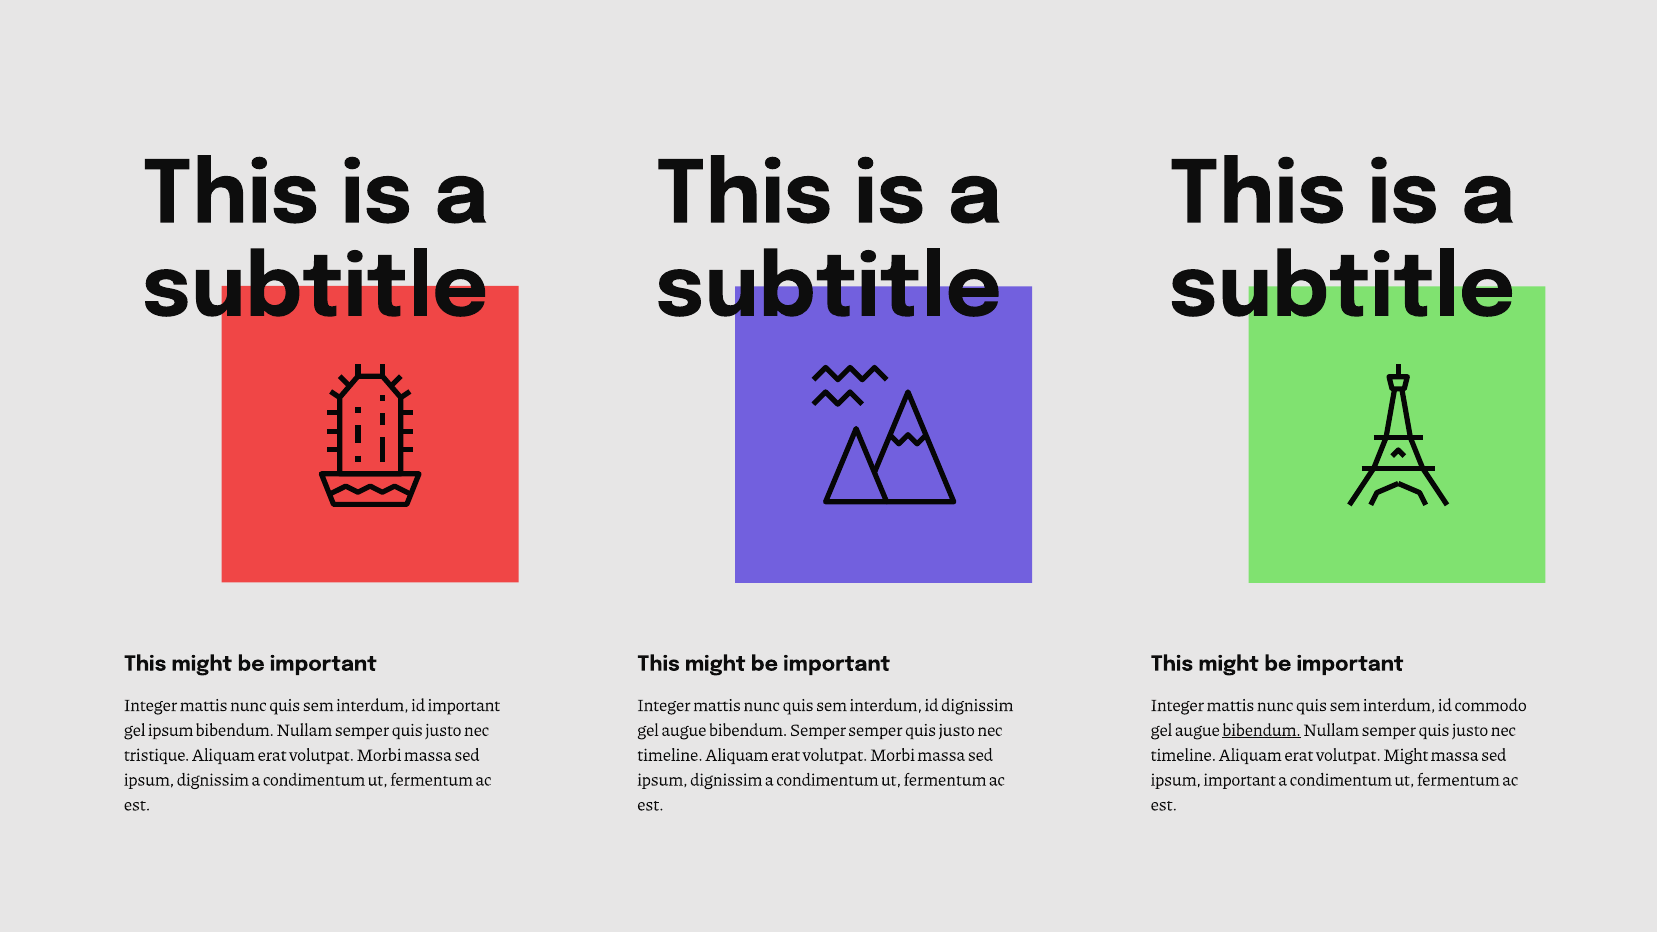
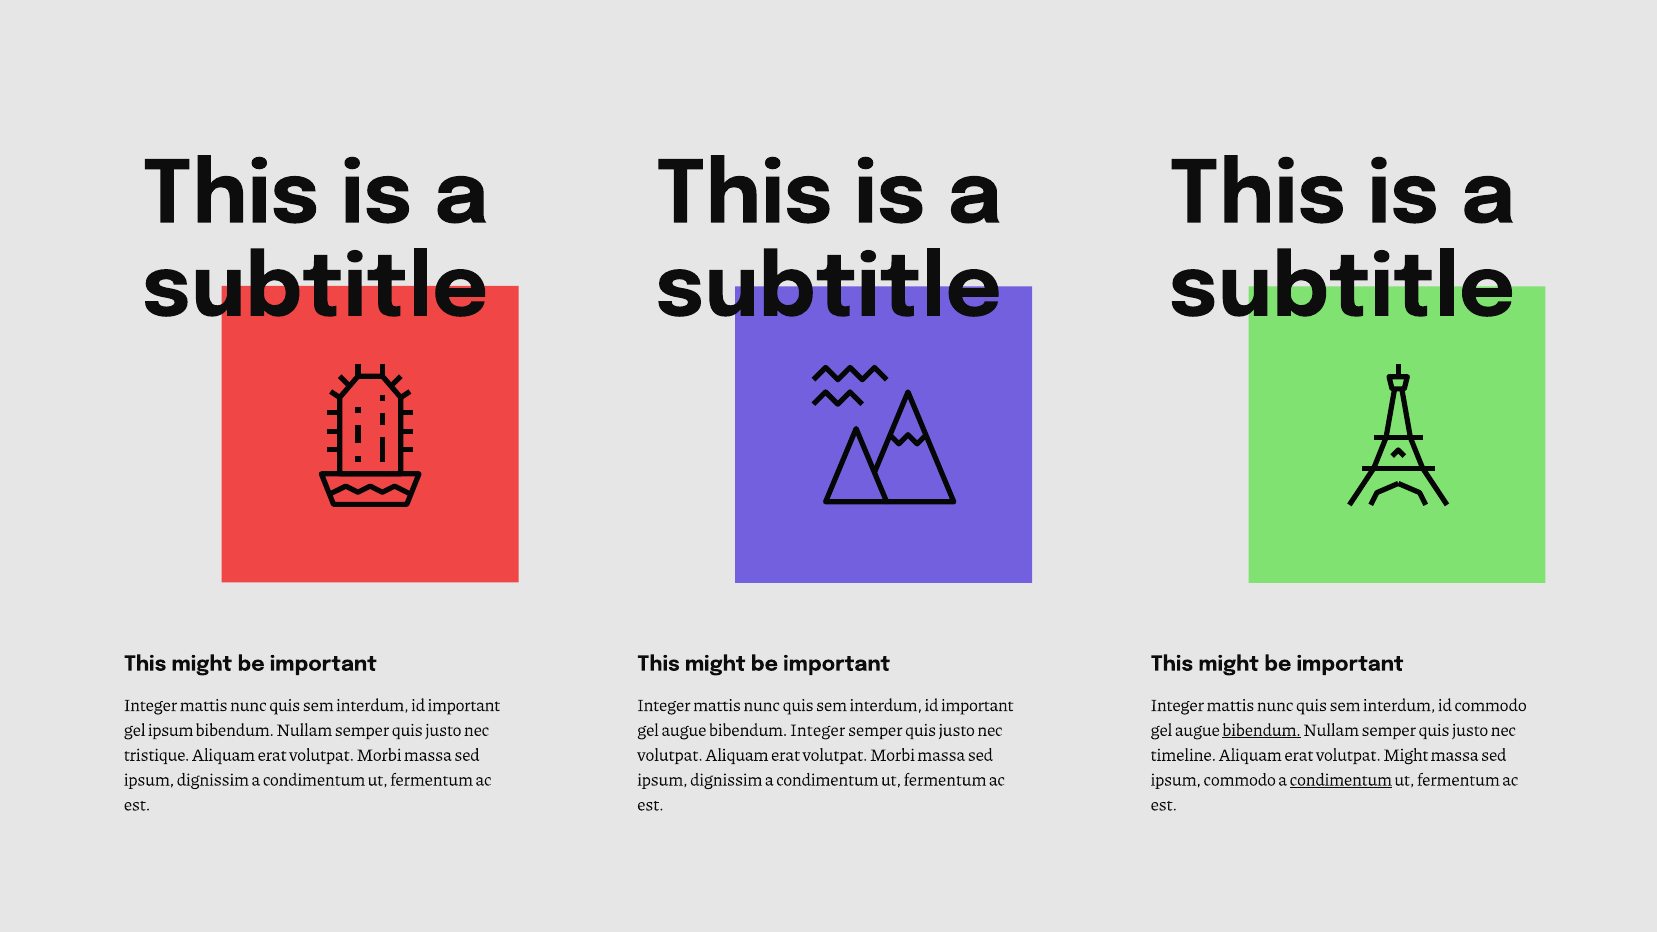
dignissim: dignissim -> important (977, 705)
bibendum Semper: Semper -> Integer (818, 730)
timeline: timeline -> volutpat (670, 755)
ipsum important: important -> commodo (1240, 780)
condimentum underline: none -> present (1341, 780)
